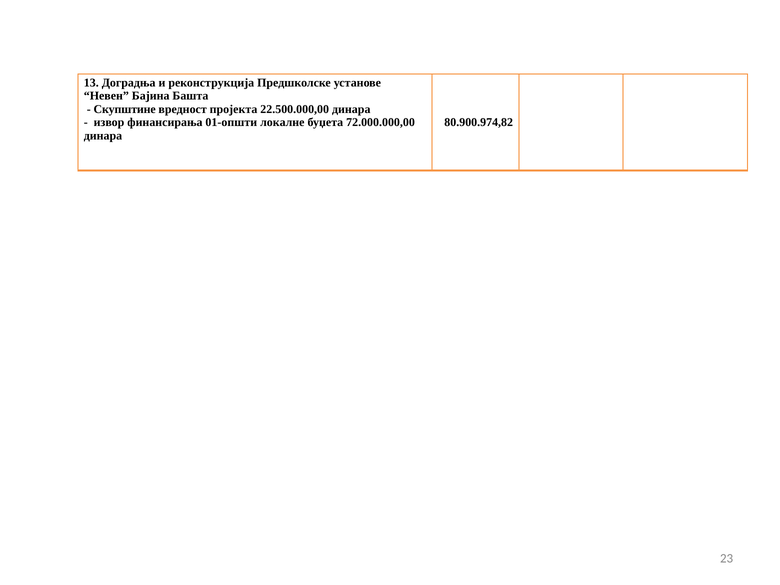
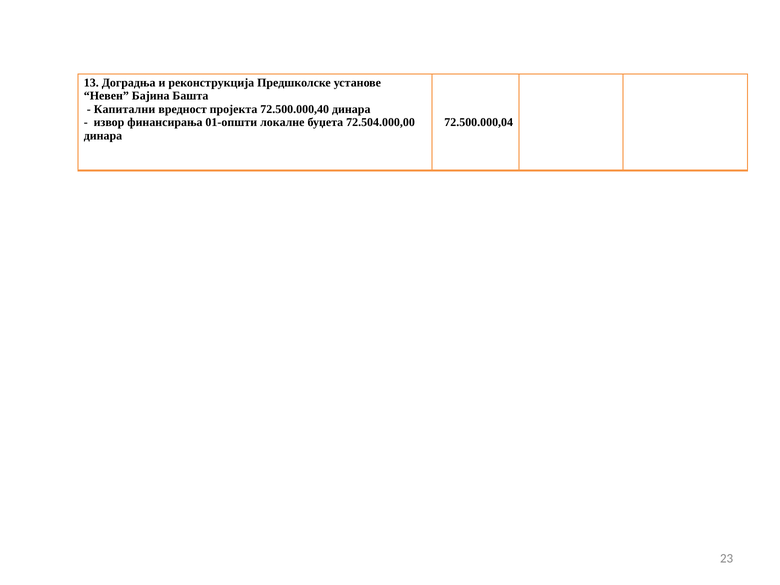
Скупштине: Скупштине -> Капитални (125, 109)
22.500.000,00: 22.500.000,00 -> 72.500.000,40 (295, 109)
72.000.000,00: 72.000.000,00 -> 72.504.000,00 (381, 122)
80.900.974,82: 80.900.974,82 -> 72.500.000,04 (479, 122)
